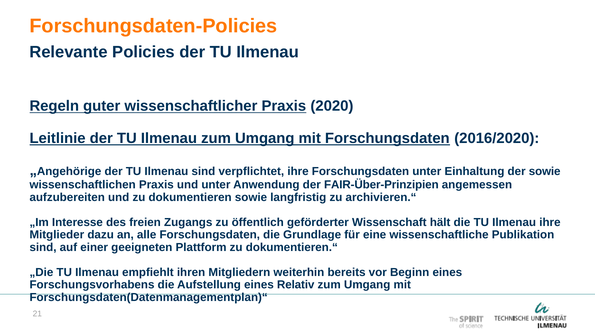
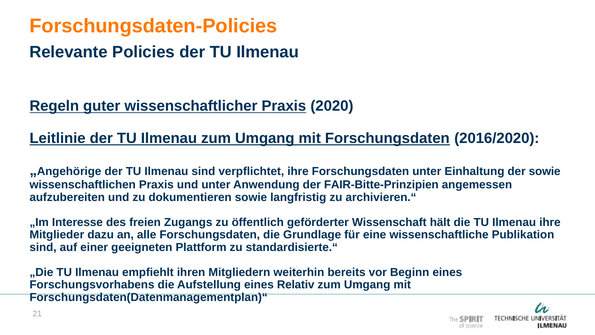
FAIR-Über-Prinzipien: FAIR-Über-Prinzipien -> FAIR-Bitte-Prinzipien (381, 184)
dokumentieren.“: dokumentieren.“ -> standardisierte.“ (292, 247)
